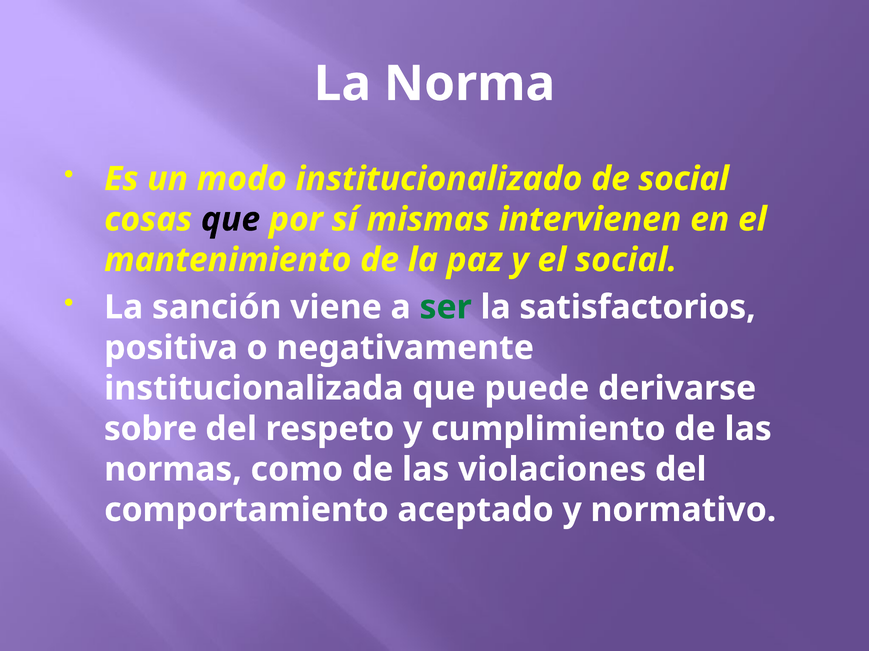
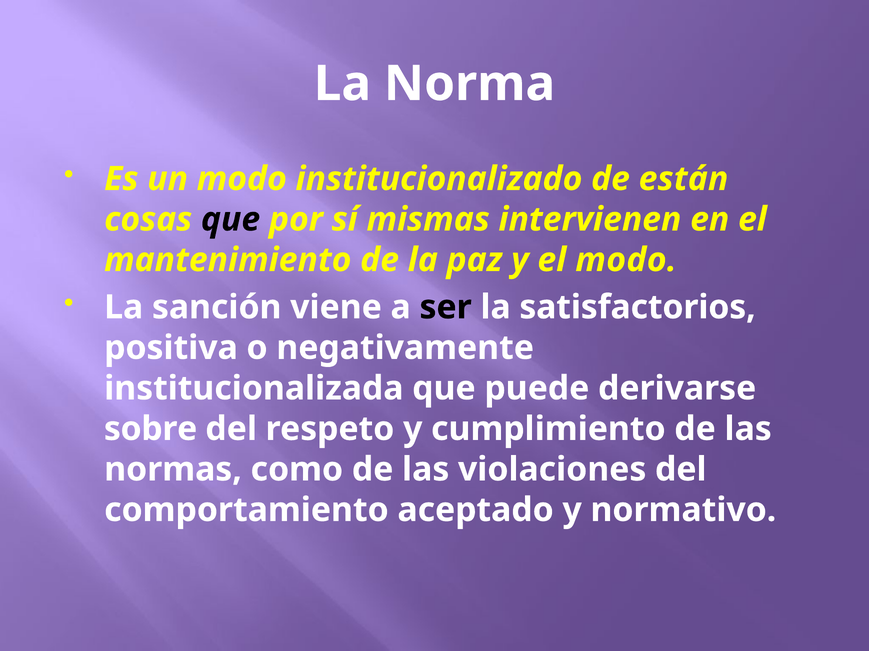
de social: social -> están (683, 179)
el social: social -> modo (626, 260)
ser colour: green -> black (446, 308)
